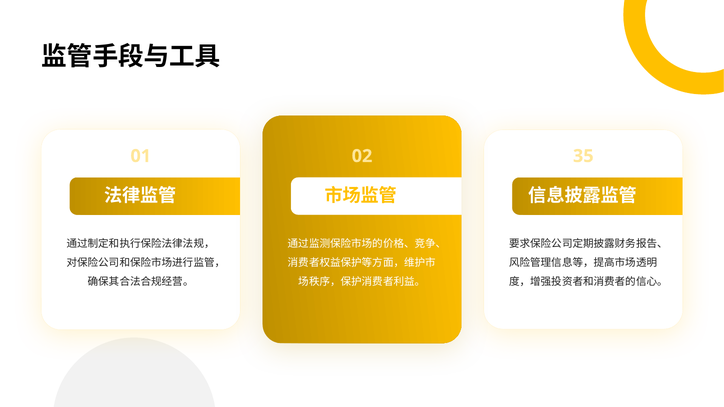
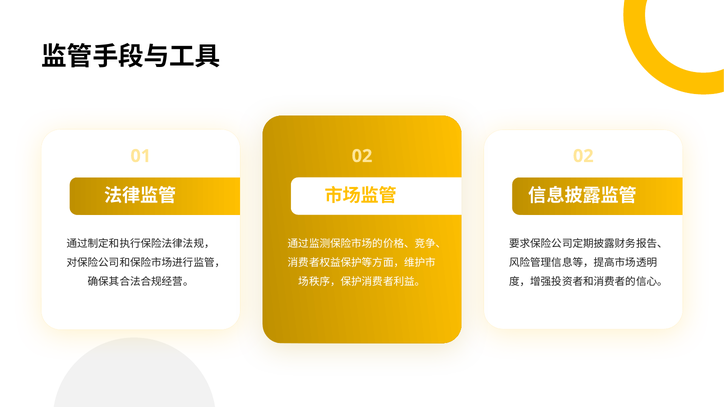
01 35: 35 -> 02 (583, 156)
